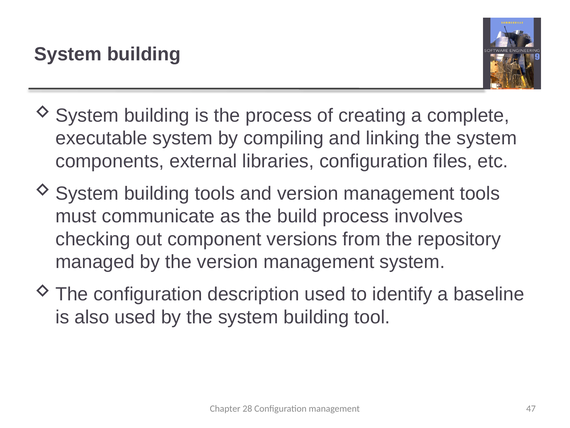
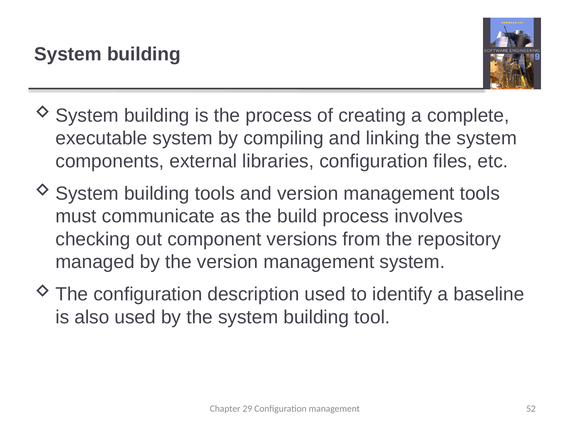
28: 28 -> 29 (247, 408)
47: 47 -> 52 (531, 408)
